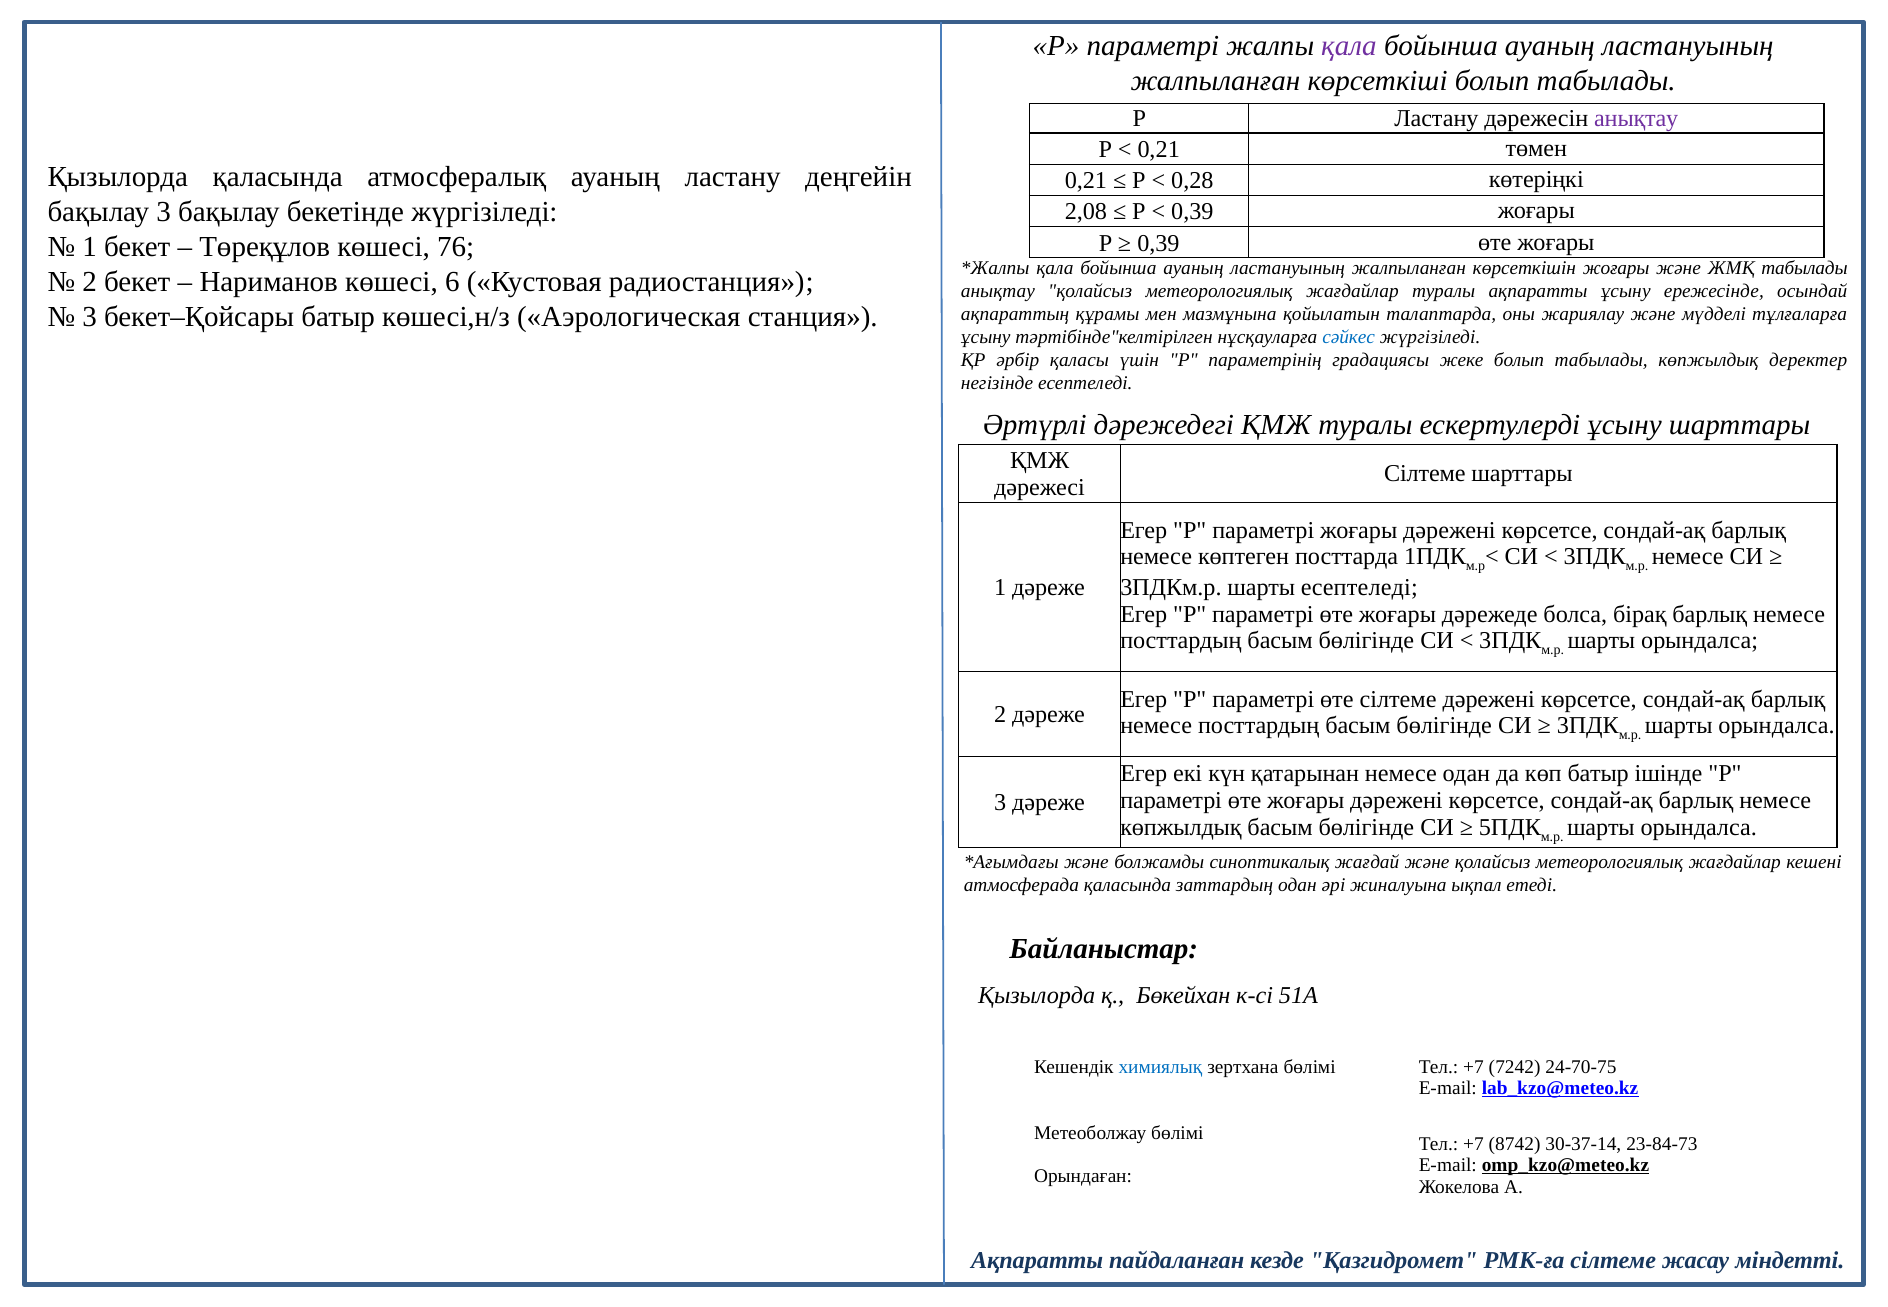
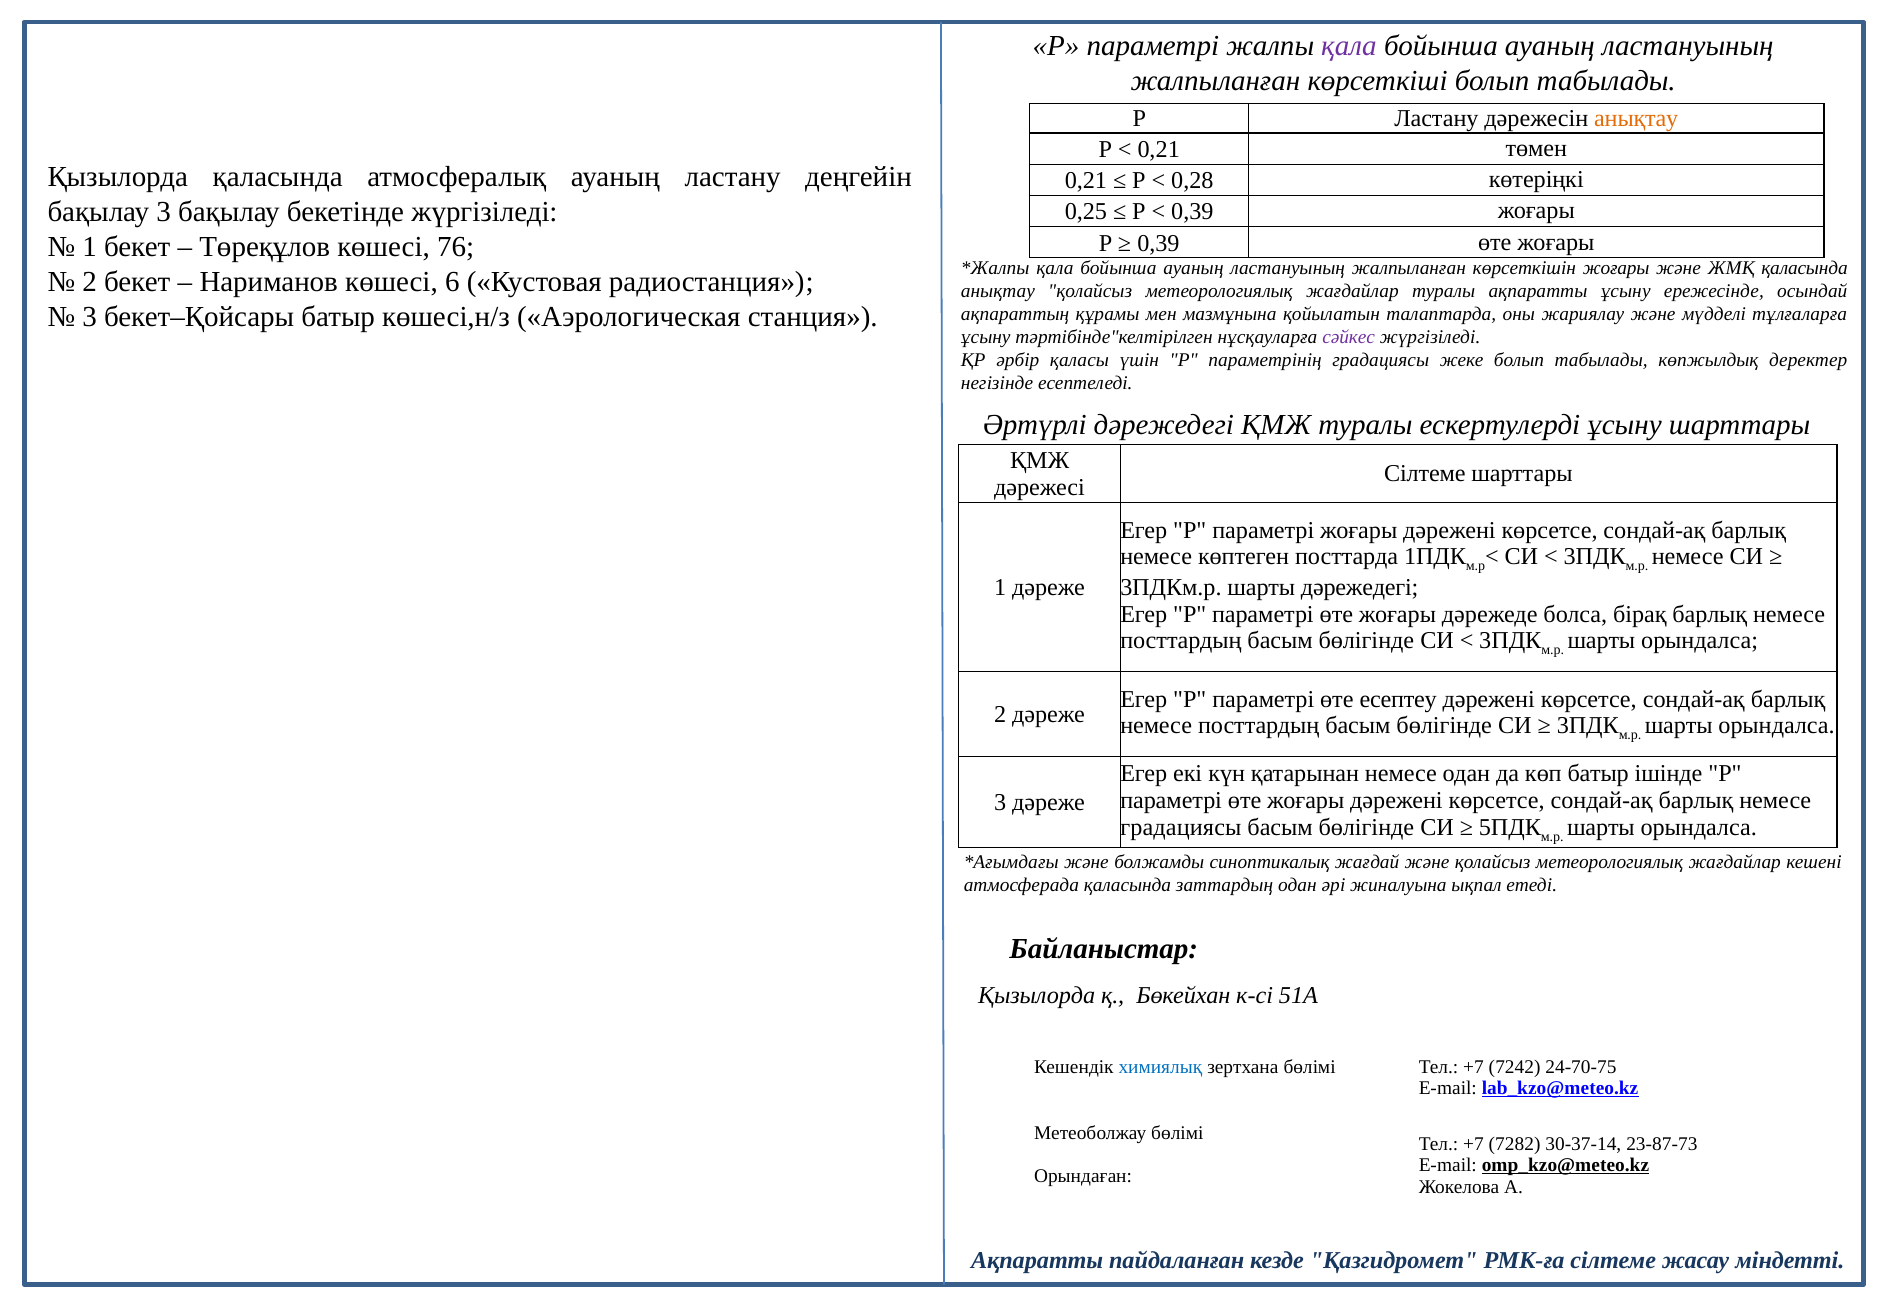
анықтау colour: purple -> orange (1636, 119)
2,08: 2,08 -> 0,25 (1086, 212)
ЖМҚ табылады: табылады -> қаласында (1805, 268)
сәйкес colour: blue -> purple (1349, 337)
шарты есептеледі: есептеледі -> дәрежедегі (1360, 587)
өте сілтеме: сілтеме -> есептеу (1398, 699)
көпжылдық: көпжылдық -> градациясы (1181, 827)
8742: 8742 -> 7282 (1515, 1144)
23-84-73: 23-84-73 -> 23-87-73 (1662, 1144)
